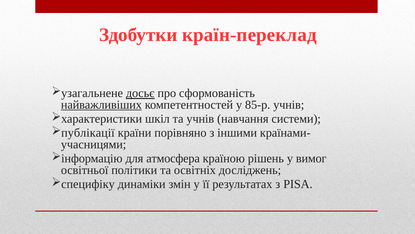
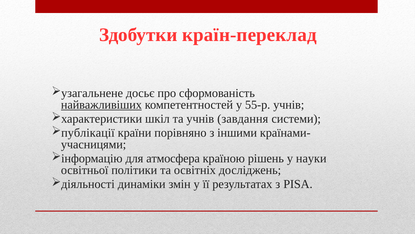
досьє underline: present -> none (140, 93)
85-р: 85-р -> 55-р (258, 105)
навчання: навчання -> завдання (243, 119)
вимог: вимог -> науки (311, 158)
специфіку: специфіку -> діяльності (88, 184)
